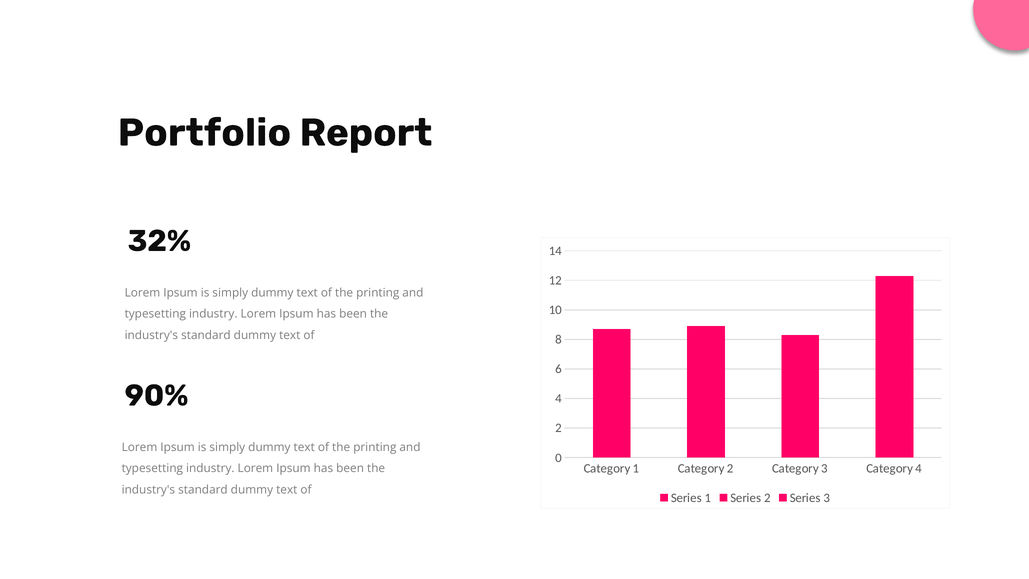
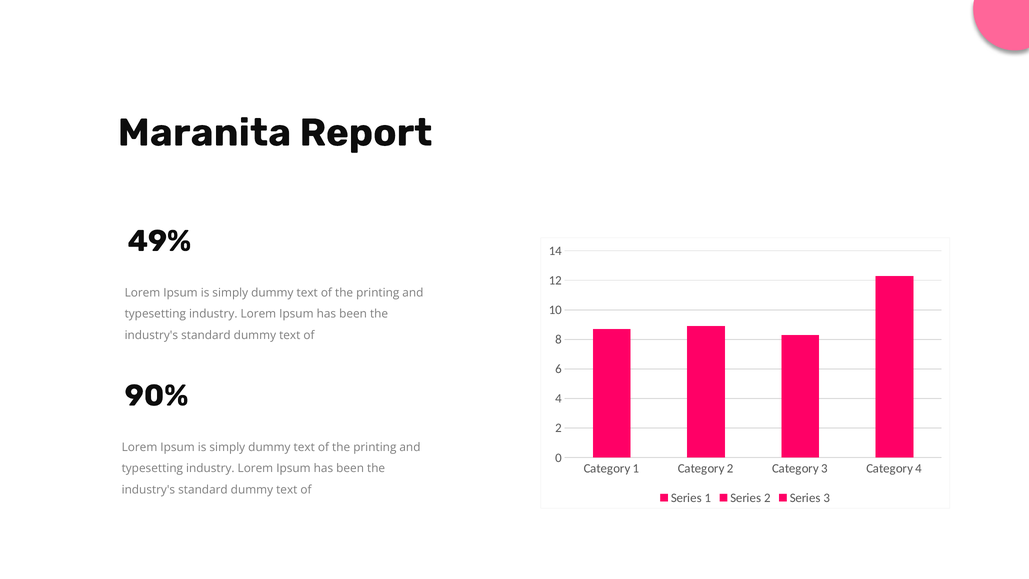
Portfolio: Portfolio -> Maranita (204, 133)
32%: 32% -> 49% (159, 241)
